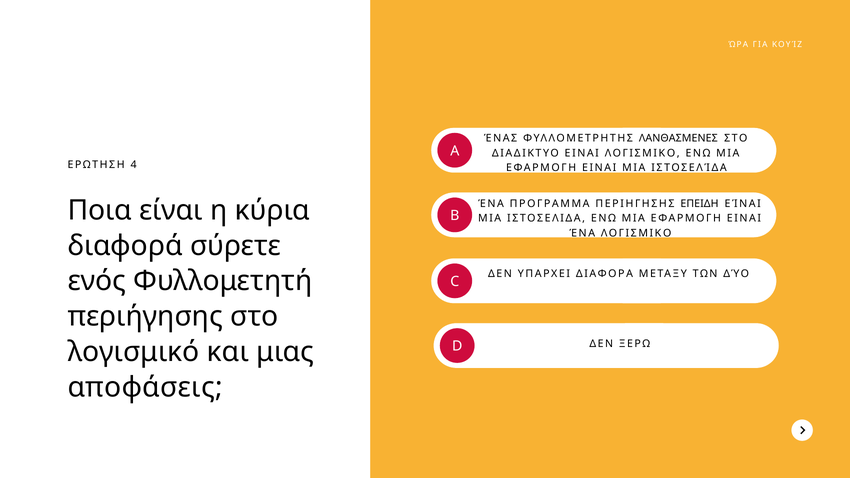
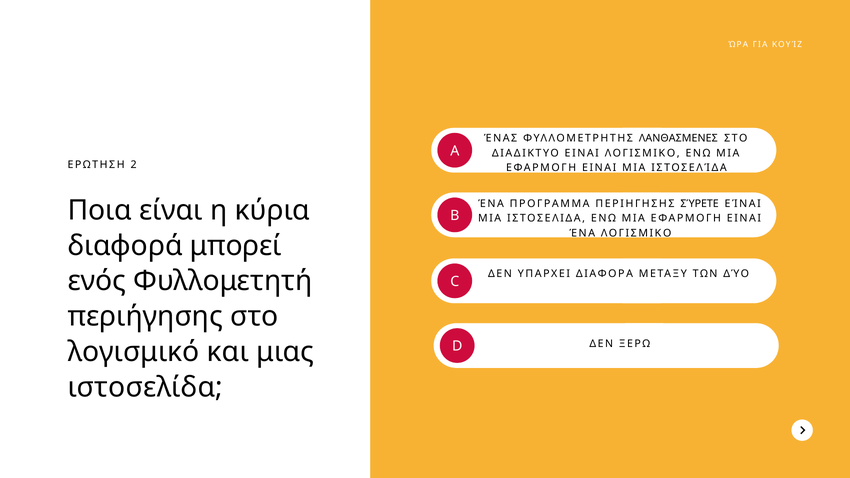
4: 4 -> 2 (134, 165)
ΕΠΕΙΔΗ: ΕΠΕΙΔΗ -> ΣΎΡΕΤΕ (700, 204)
σύρετε: σύρετε -> μπορεί (236, 246)
αποφάσεις: αποφάσεις -> ιστοσελίδα (145, 387)
